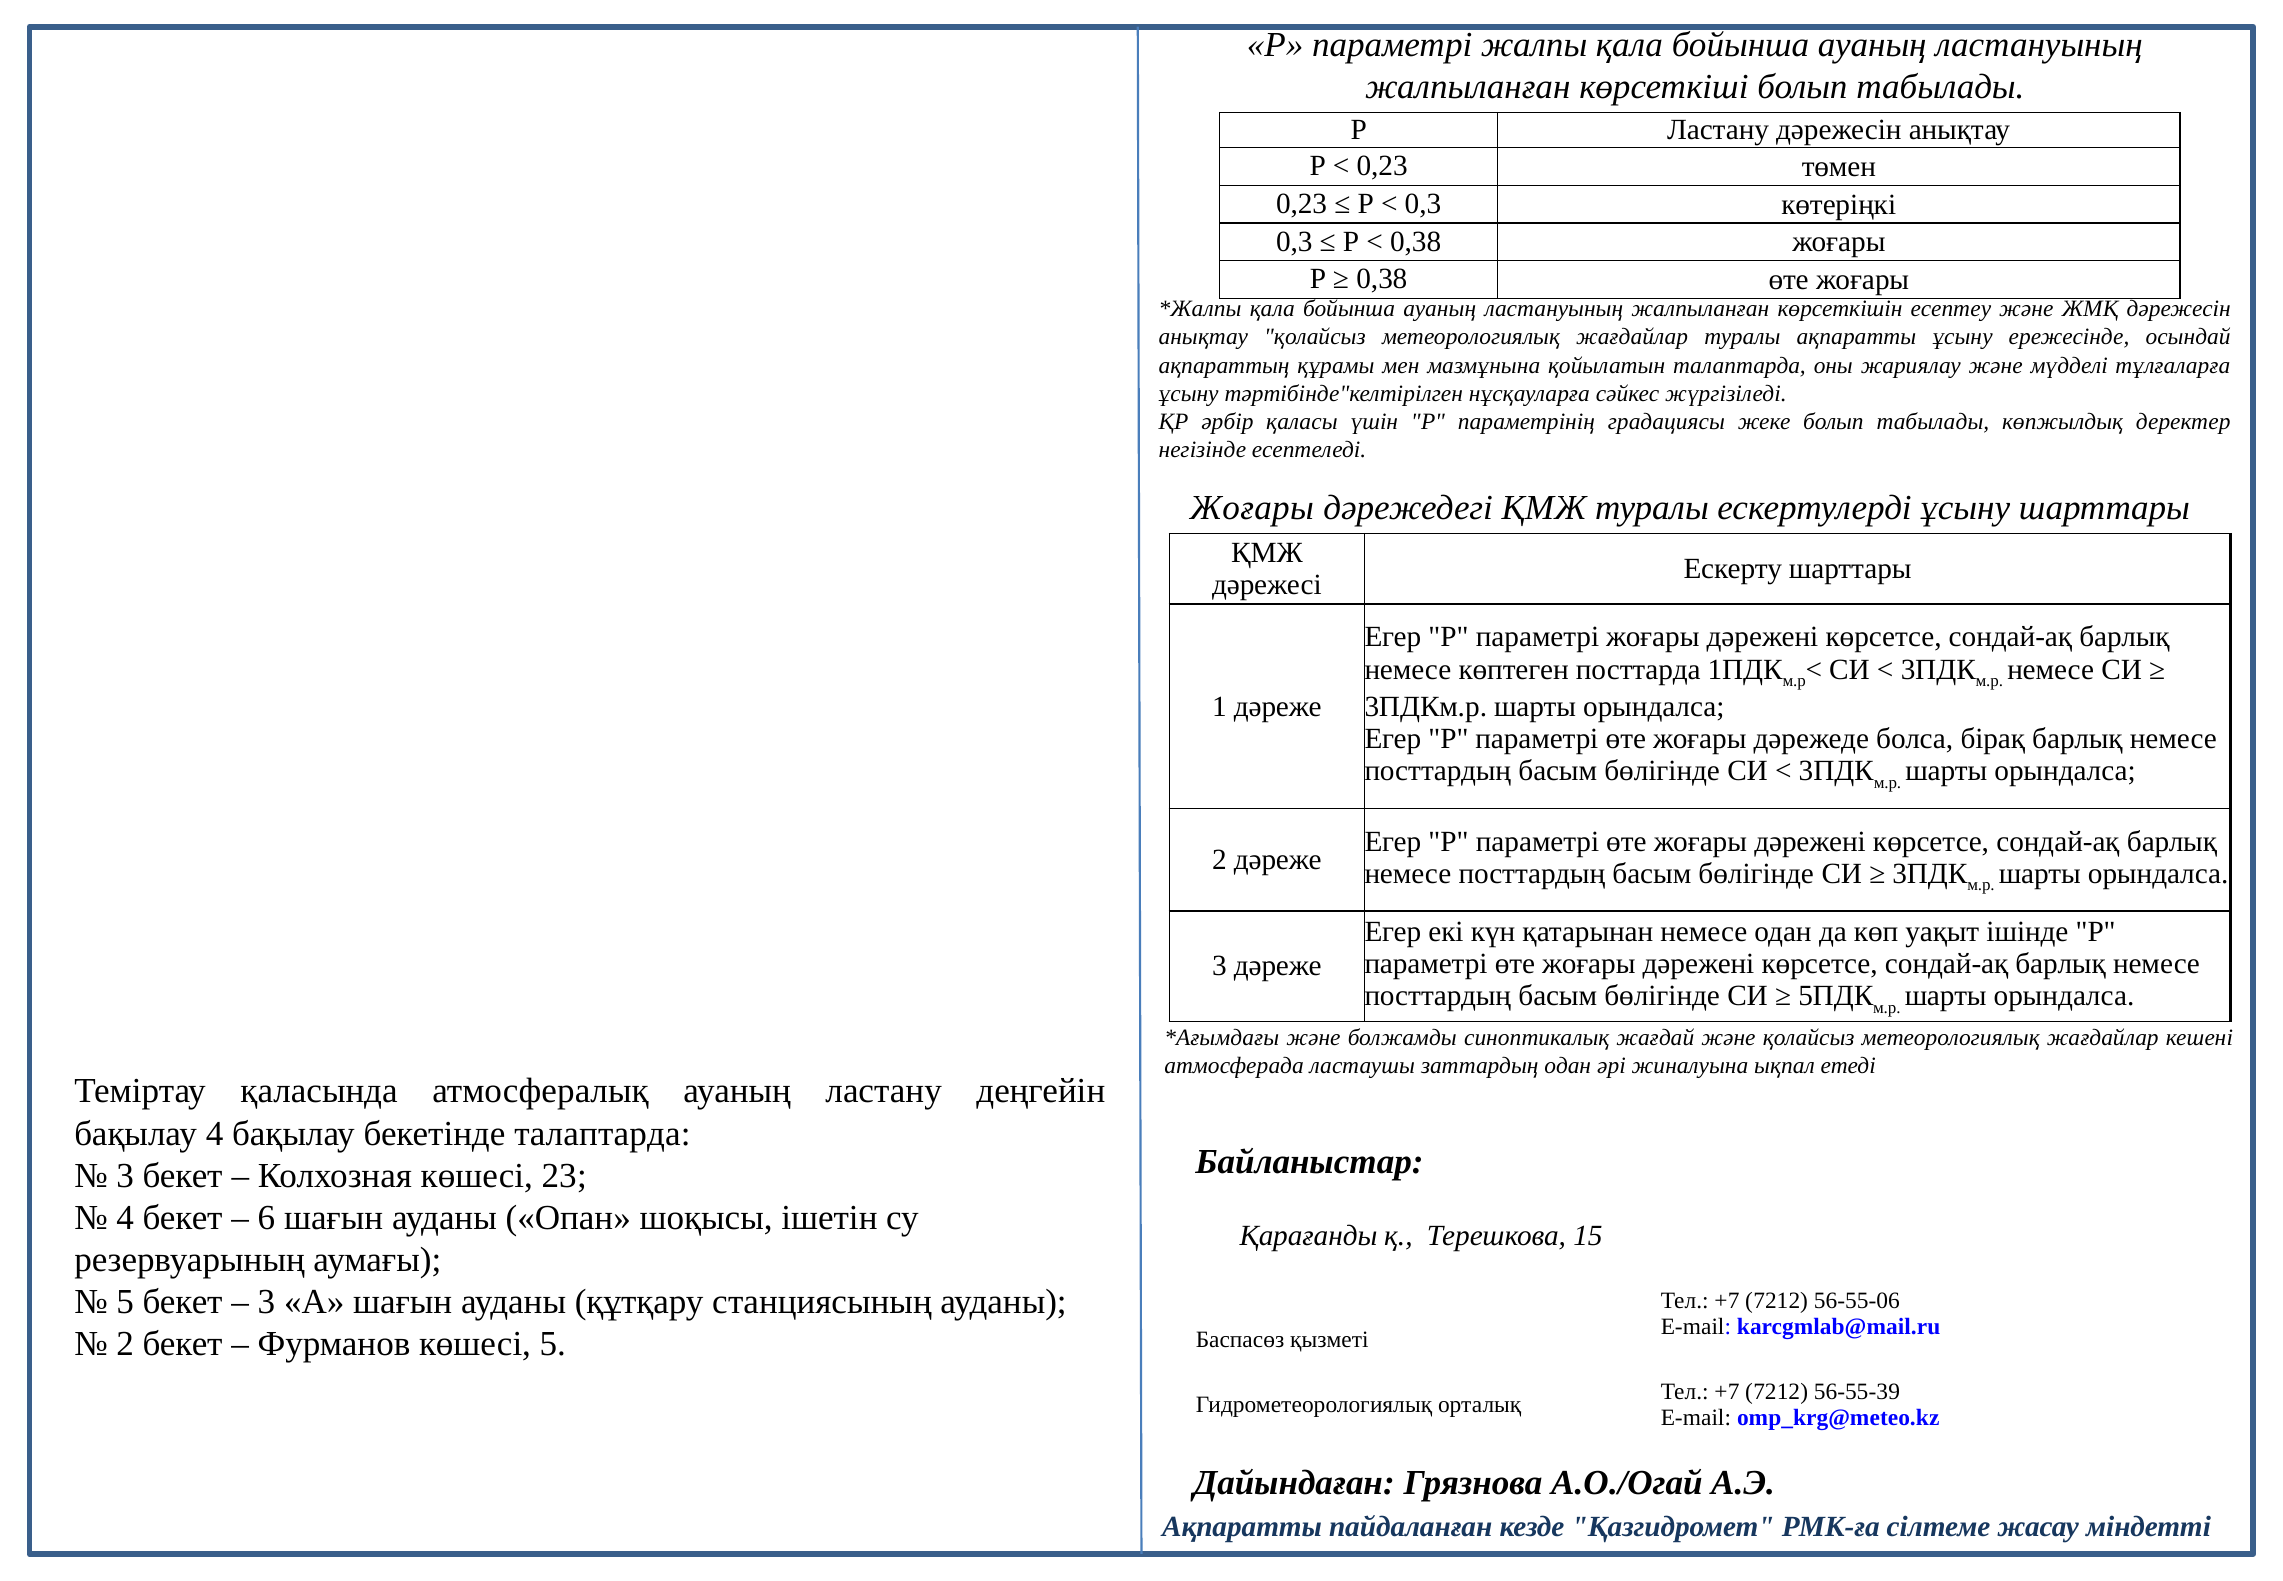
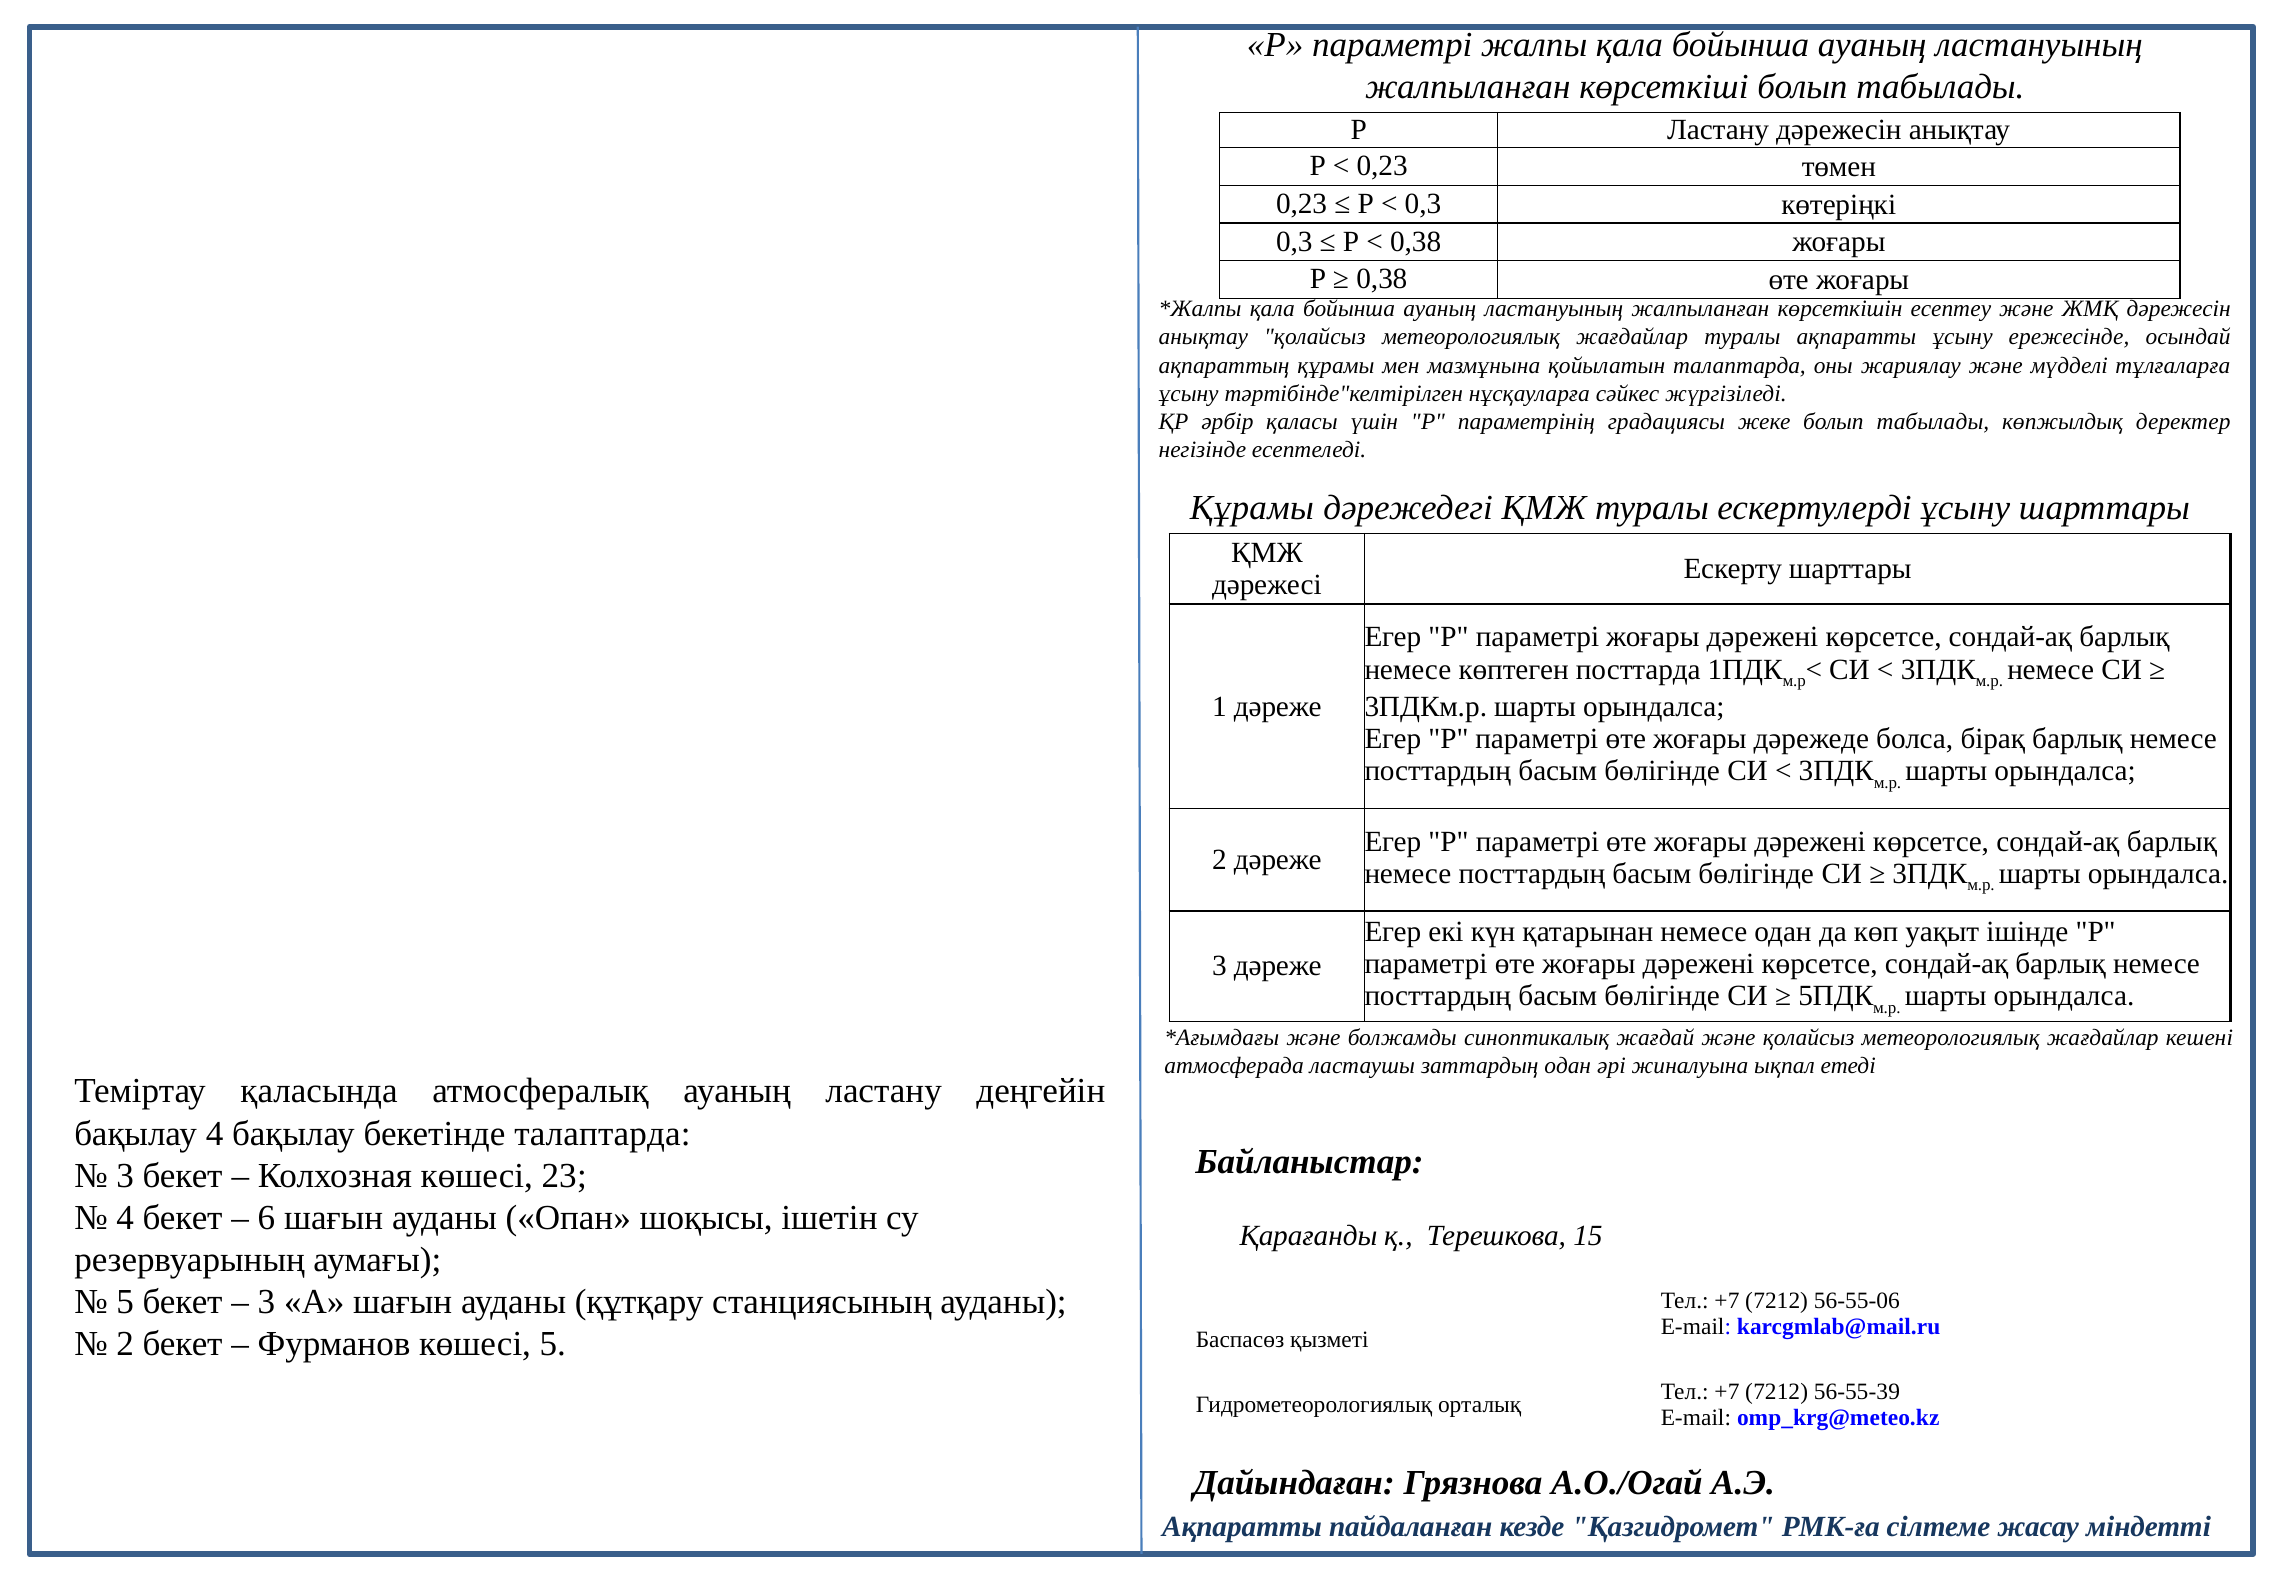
Жоғары: Жоғары -> Құрамы (1252, 507)
